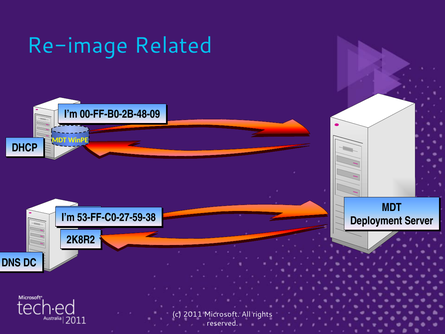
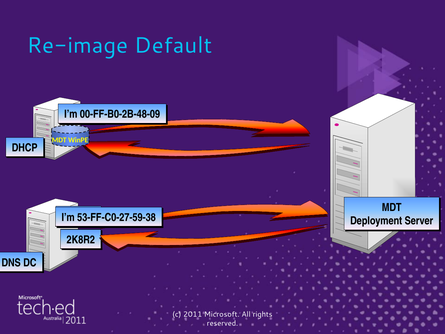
Related: Related -> Default (173, 46)
